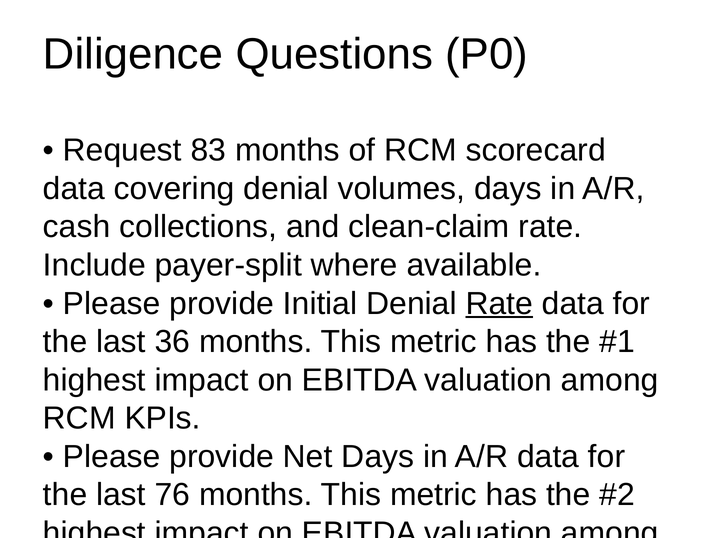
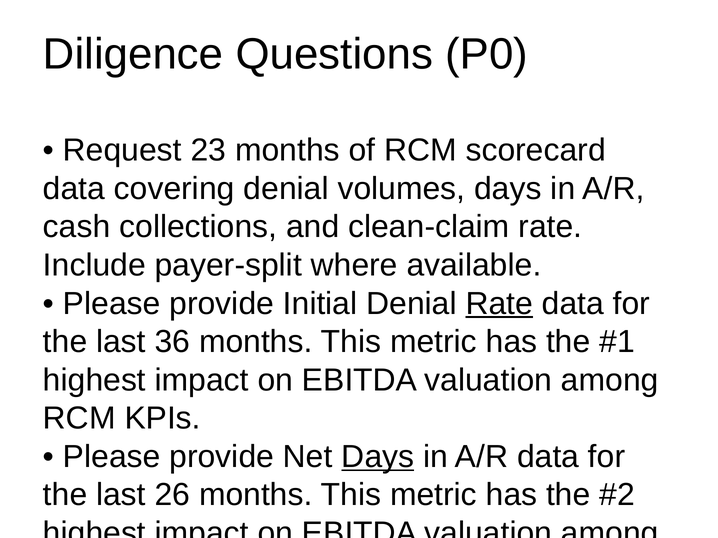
83: 83 -> 23 (208, 151)
Days underline: none -> present (378, 457)
76: 76 -> 26 (172, 495)
